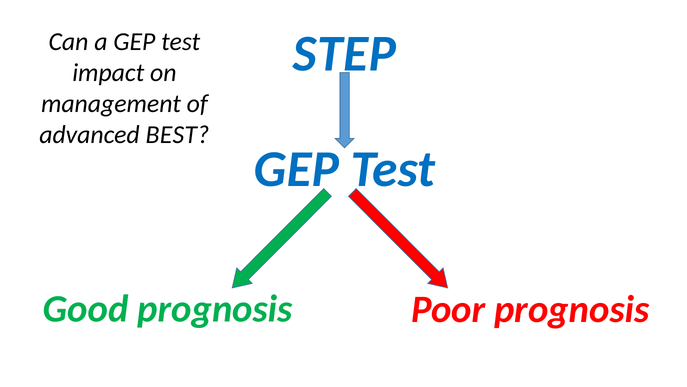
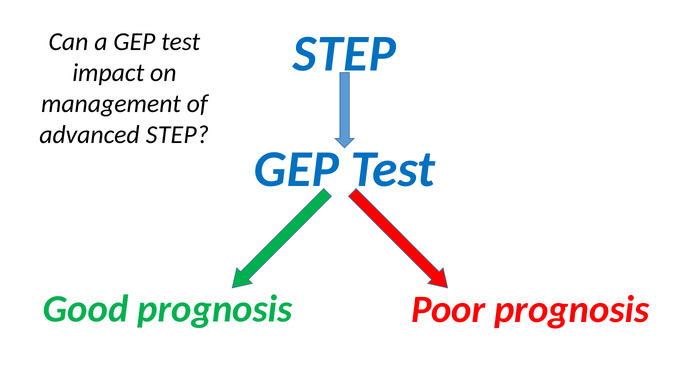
advanced BEST: BEST -> STEP (177, 135)
